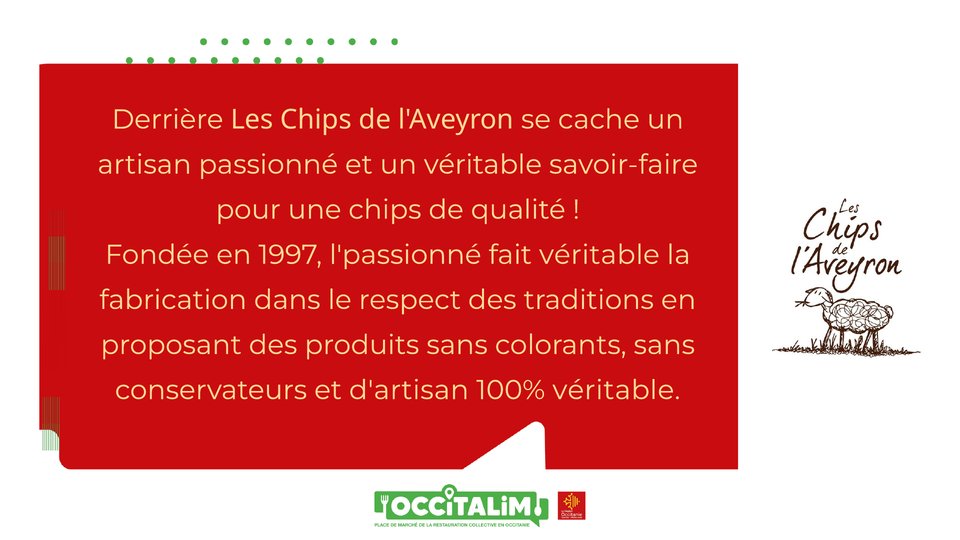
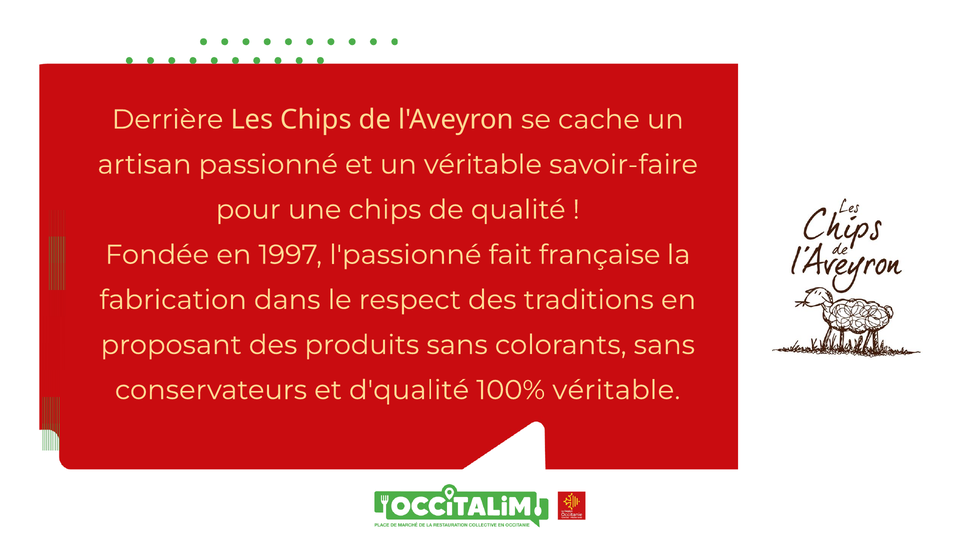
fait véritable: véritable -> française (600, 255)
d'artisan: d'artisan -> d'qualité (409, 390)
